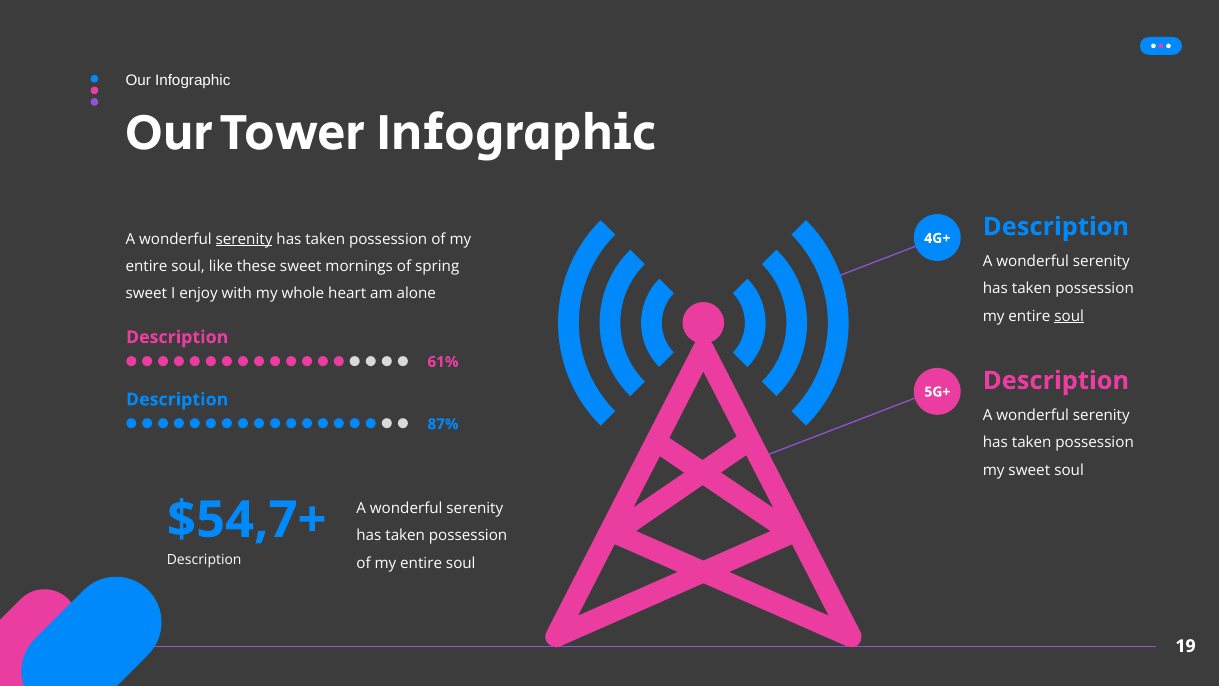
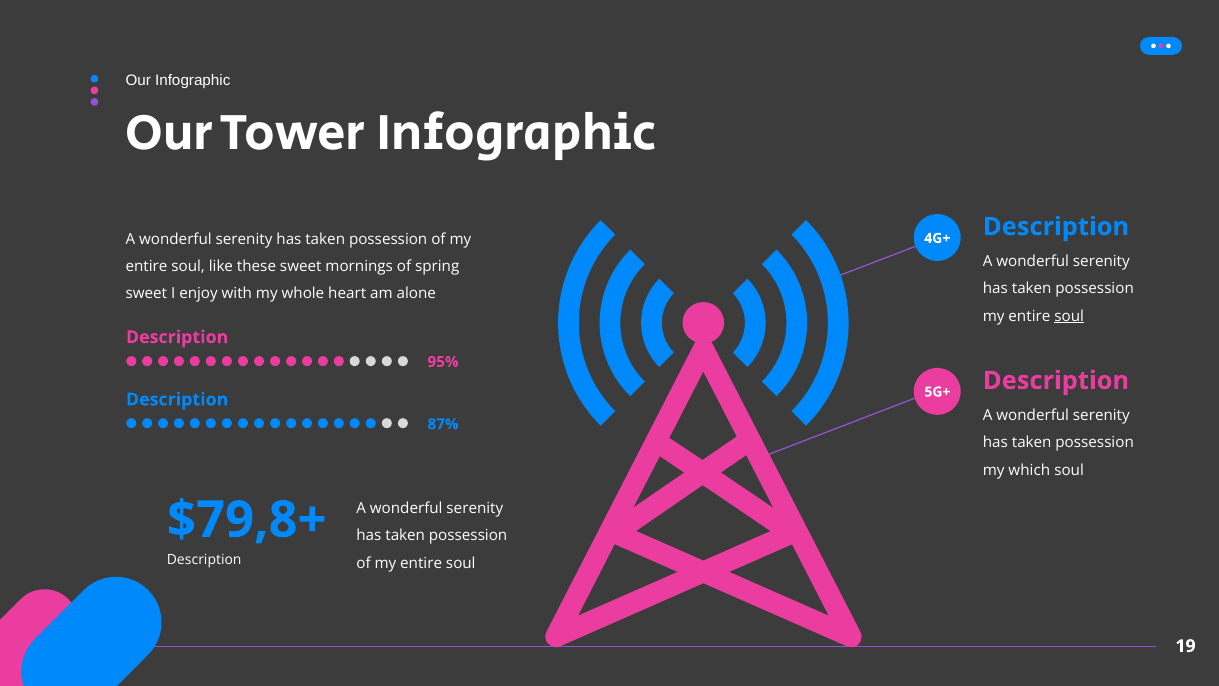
serenity underline: present -> none (244, 239)
61%: 61% -> 95% (443, 362)
my sweet: sweet -> which (1029, 470)
$54,7+: $54,7+ -> $79,8+ (247, 520)
